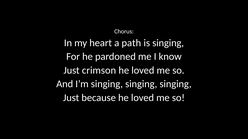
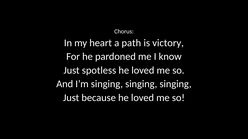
is singing: singing -> victory (168, 43)
crimson: crimson -> spotless (99, 70)
